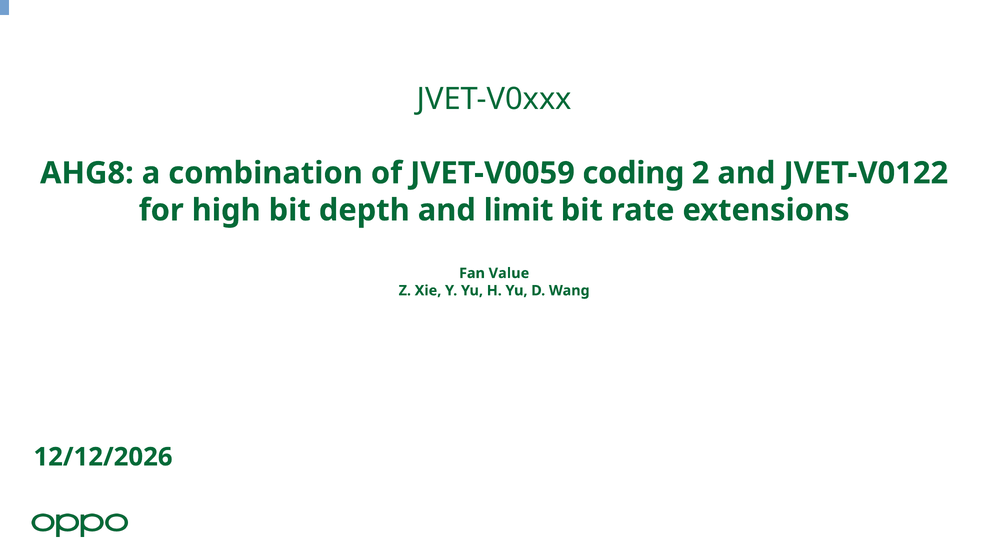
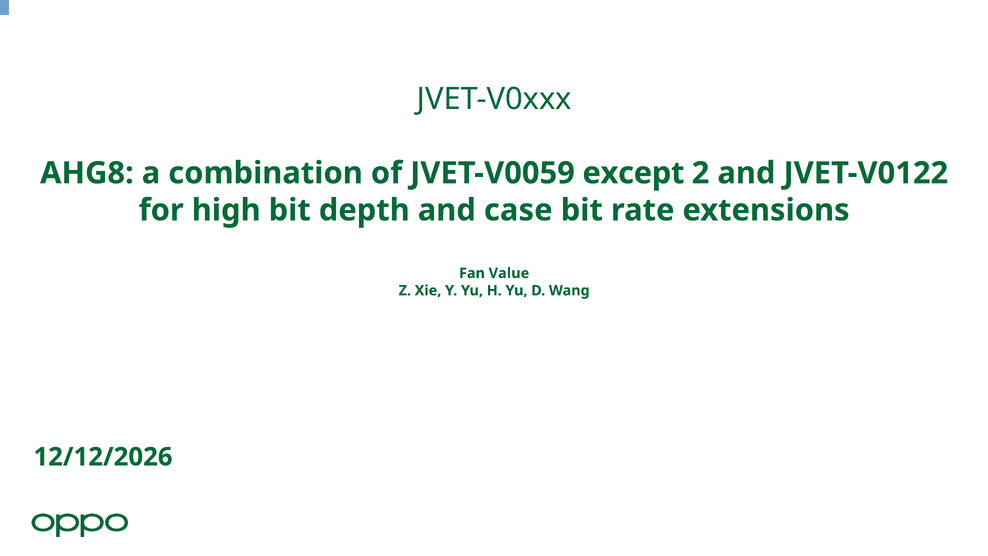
coding: coding -> except (633, 173)
limit: limit -> case (518, 210)
